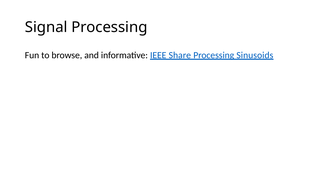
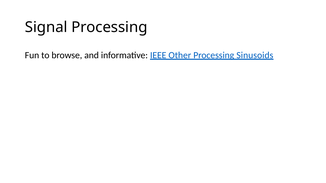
Share: Share -> Other (180, 55)
